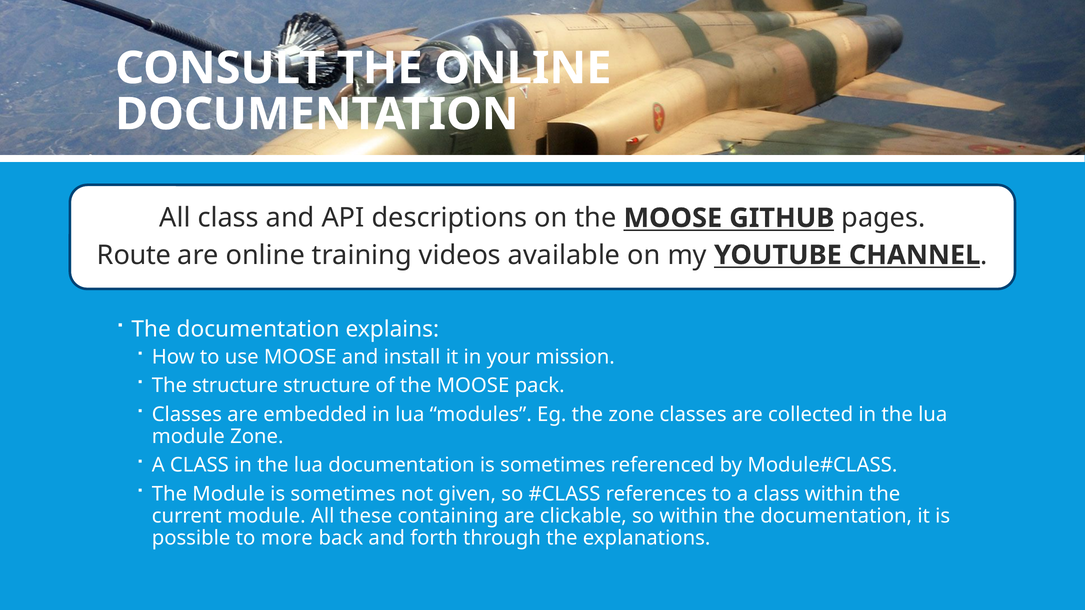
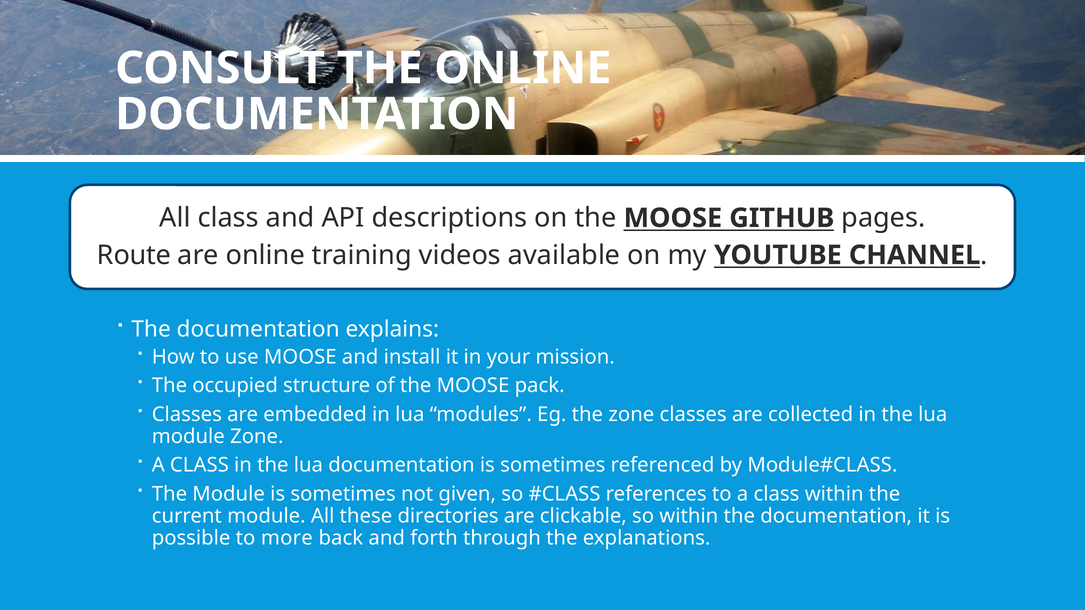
The structure: structure -> occupied (235, 386)
containing: containing -> directories (448, 516)
